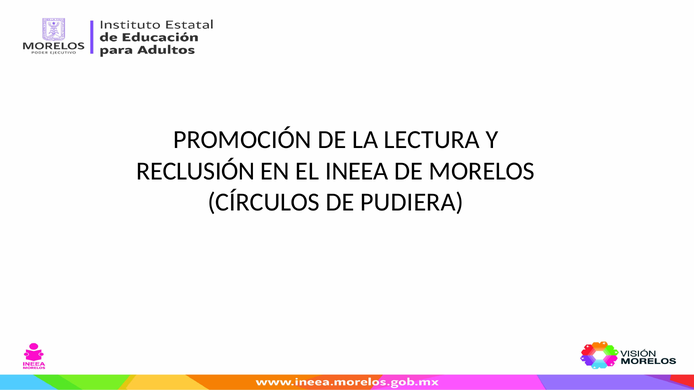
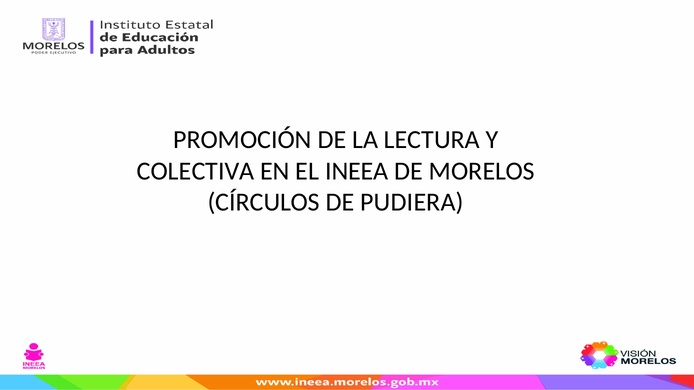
RECLUSIÓN: RECLUSIÓN -> COLECTIVA (196, 171)
